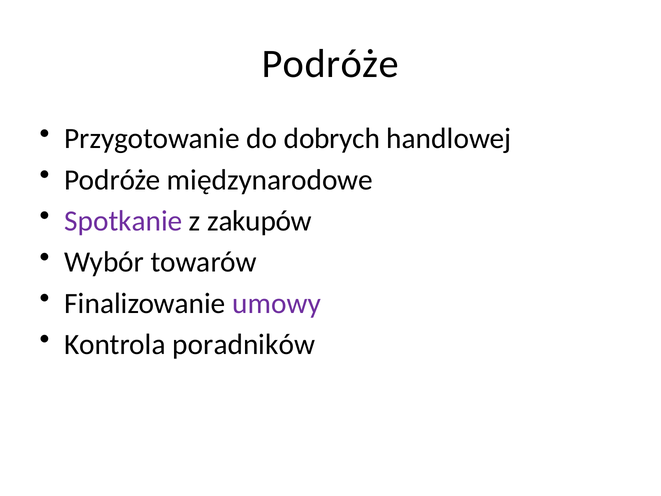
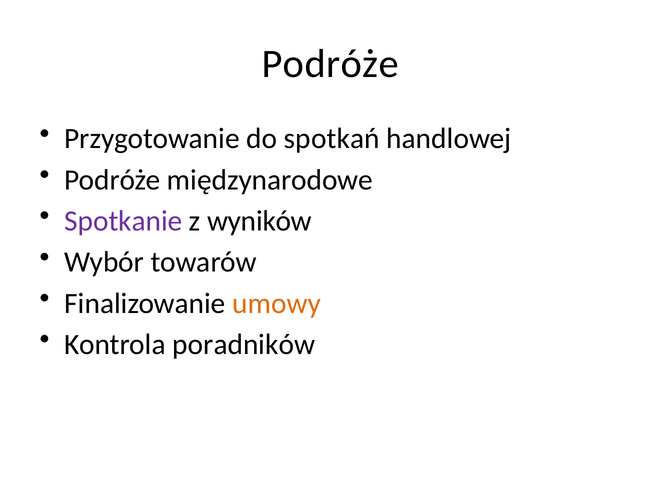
dobrych: dobrych -> spotkań (332, 139)
zakupów: zakupów -> wyników (260, 221)
umowy colour: purple -> orange (277, 303)
